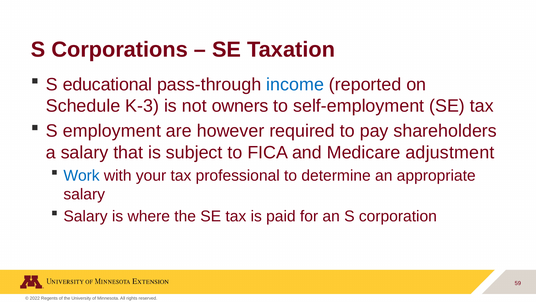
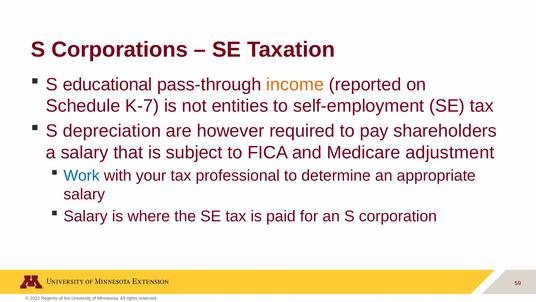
income colour: blue -> orange (295, 84)
K-3: K-3 -> K-7 (142, 106)
owners: owners -> entities (240, 106)
employment: employment -> depreciation (112, 131)
